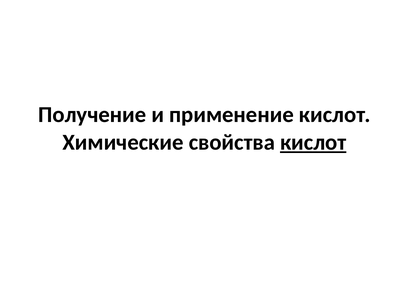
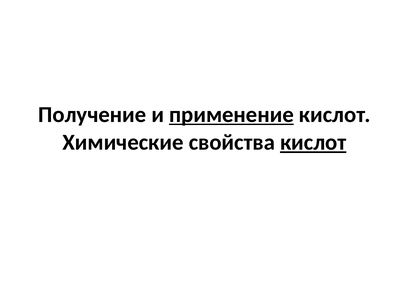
применение underline: none -> present (231, 115)
